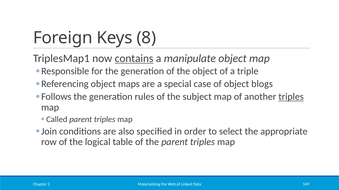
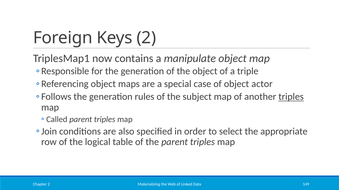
Keys 8: 8 -> 2 (146, 38)
contains underline: present -> none (134, 59)
blogs: blogs -> actor (262, 84)
